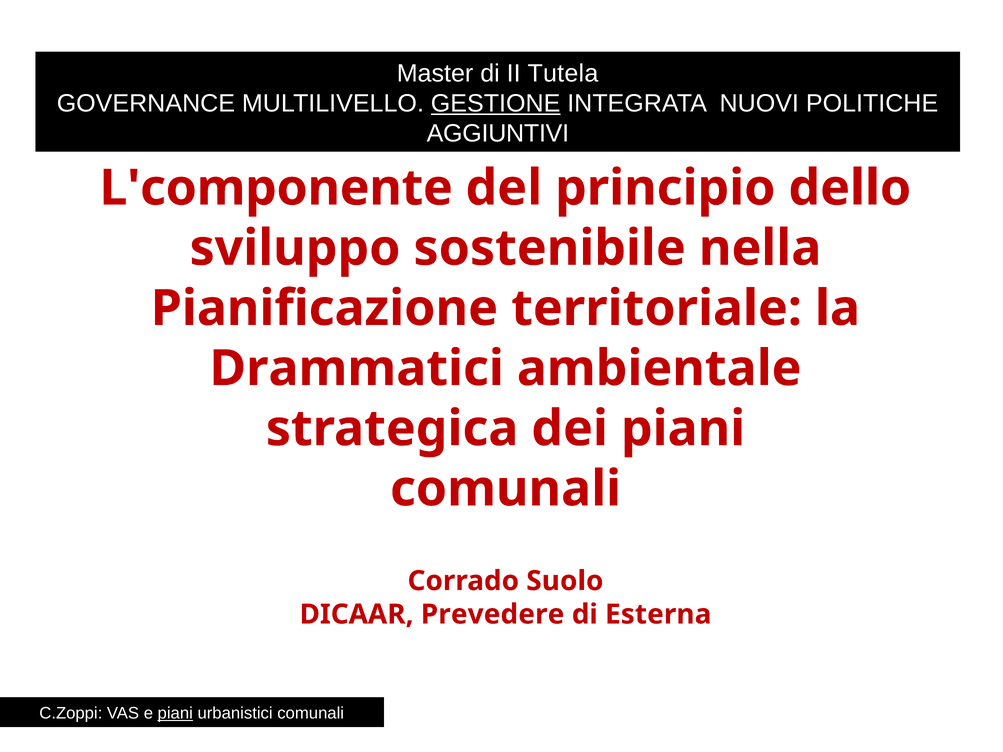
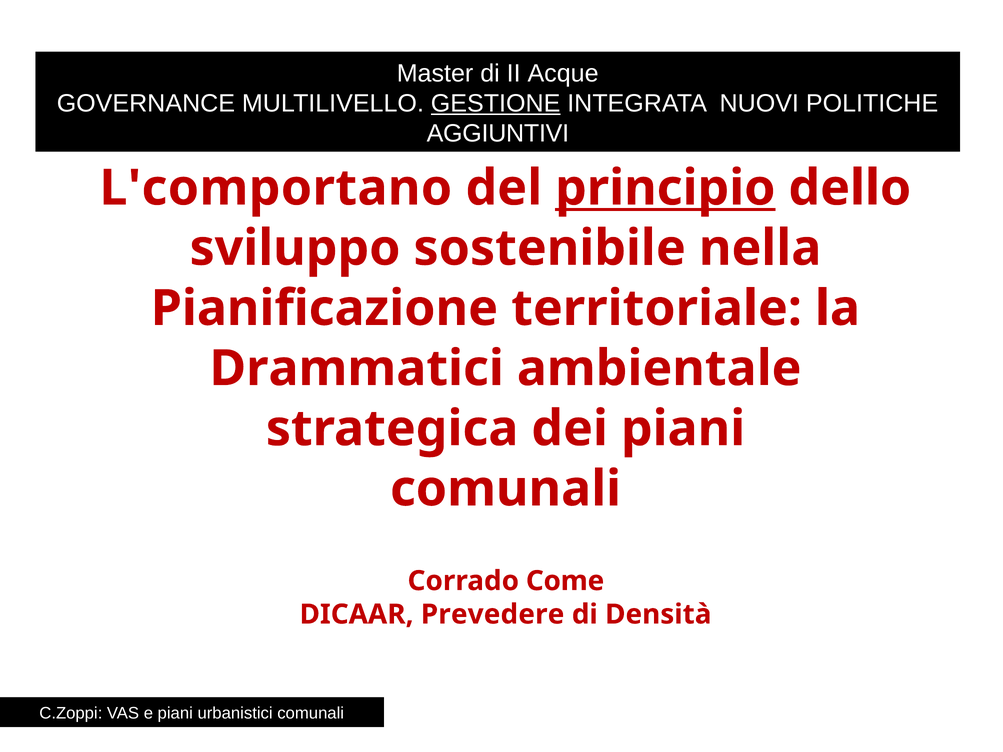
Tutela: Tutela -> Acque (563, 73)
L'componente: L'componente -> L'comportano (276, 188)
principio underline: none -> present (665, 188)
Suolo: Suolo -> Come (565, 581)
Esterna: Esterna -> Densità (658, 615)
piani underline: present -> none (175, 713)
